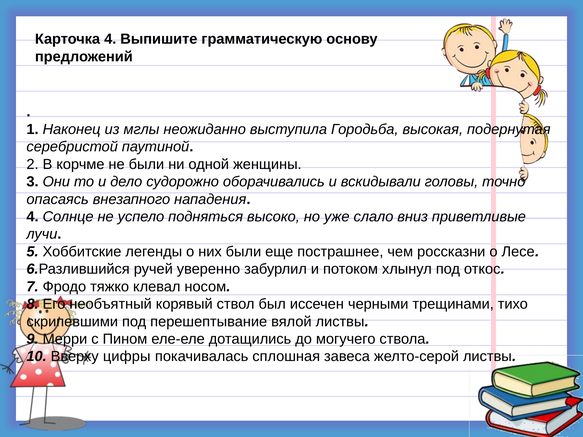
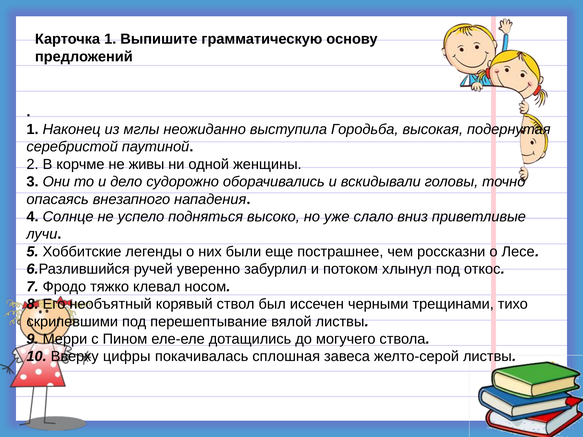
Карточка 4: 4 -> 1 (110, 39)
не были: были -> живы (147, 164)
